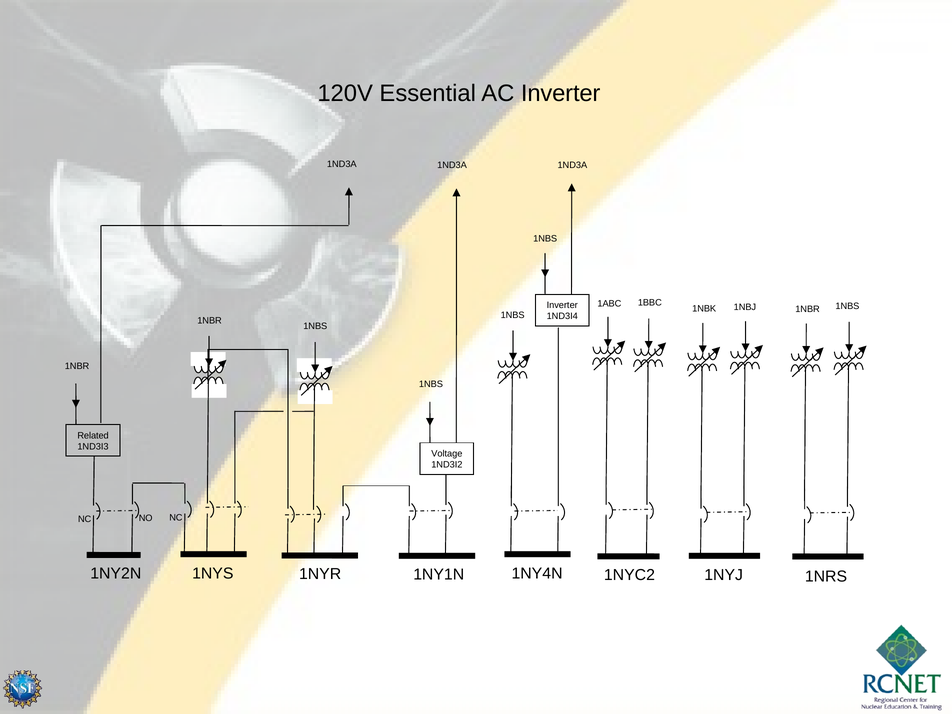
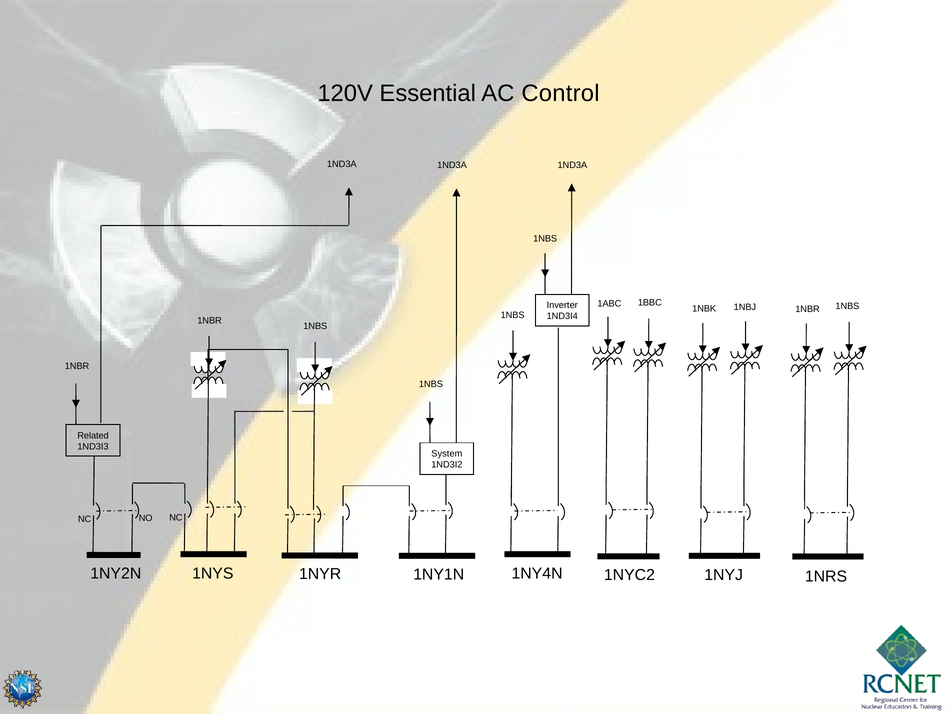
AC Inverter: Inverter -> Control (560, 93)
Voltage: Voltage -> System (447, 454)
